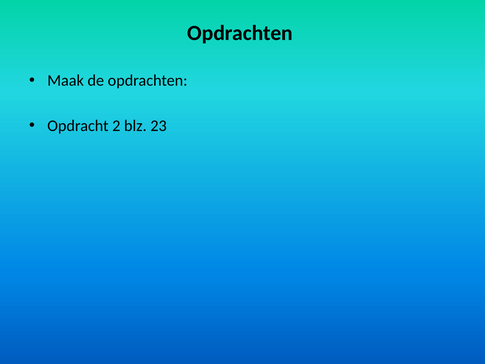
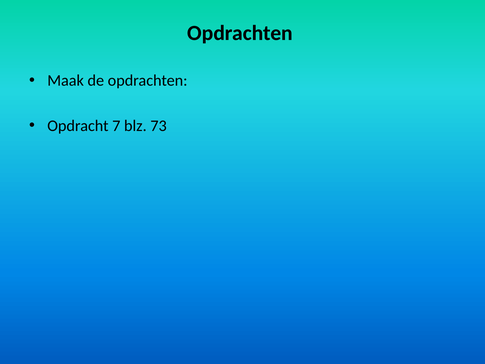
2: 2 -> 7 (116, 126)
23: 23 -> 73 (159, 126)
